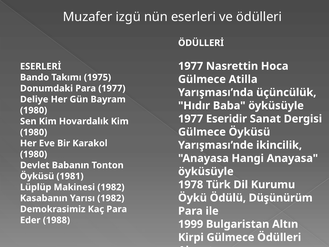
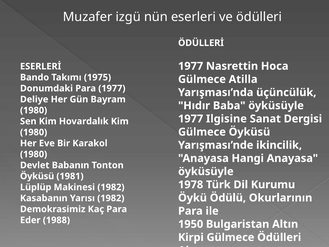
Eseridir: Eseridir -> Ilgisine (226, 119)
Düşünürüm: Düşünürüm -> Okurlarının (281, 198)
1999: 1999 -> 1950 (191, 224)
